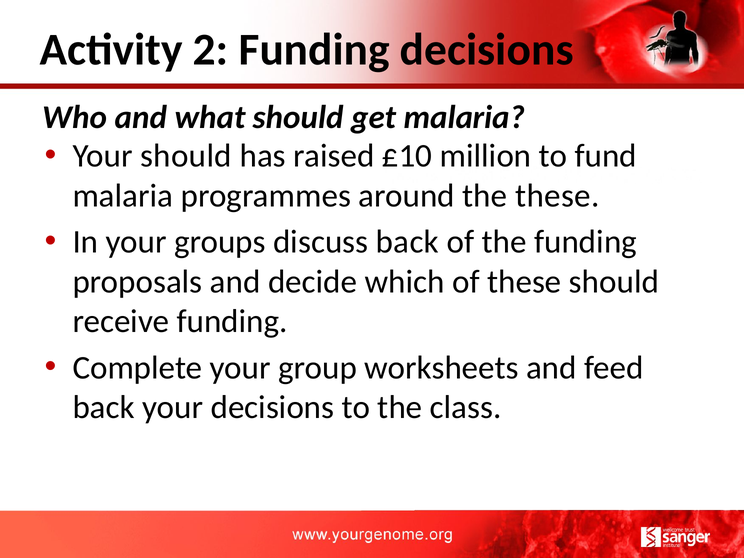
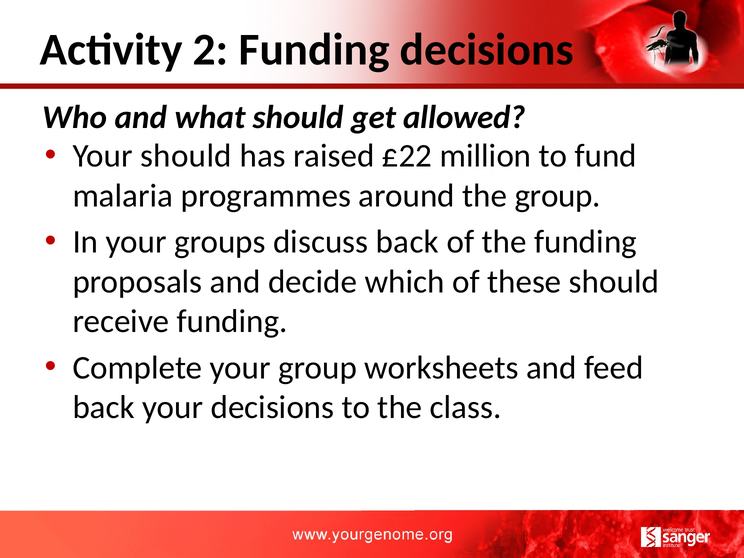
get malaria: malaria -> allowed (465, 117)
£10: £10 -> £22 (407, 156)
the these: these -> group (558, 196)
